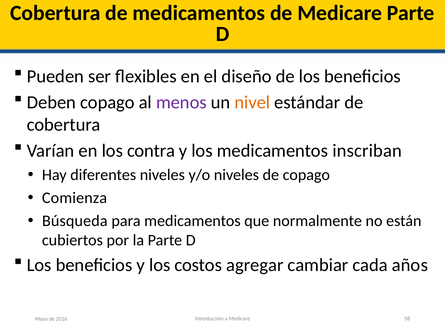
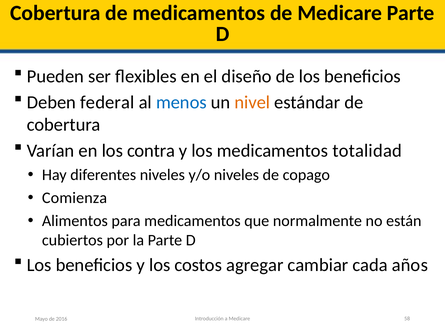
Deben copago: copago -> federal (107, 102)
menos colour: purple -> blue (181, 102)
inscriban: inscriban -> totalidad (367, 150)
Búsqueda: Búsqueda -> Alimentos (75, 221)
